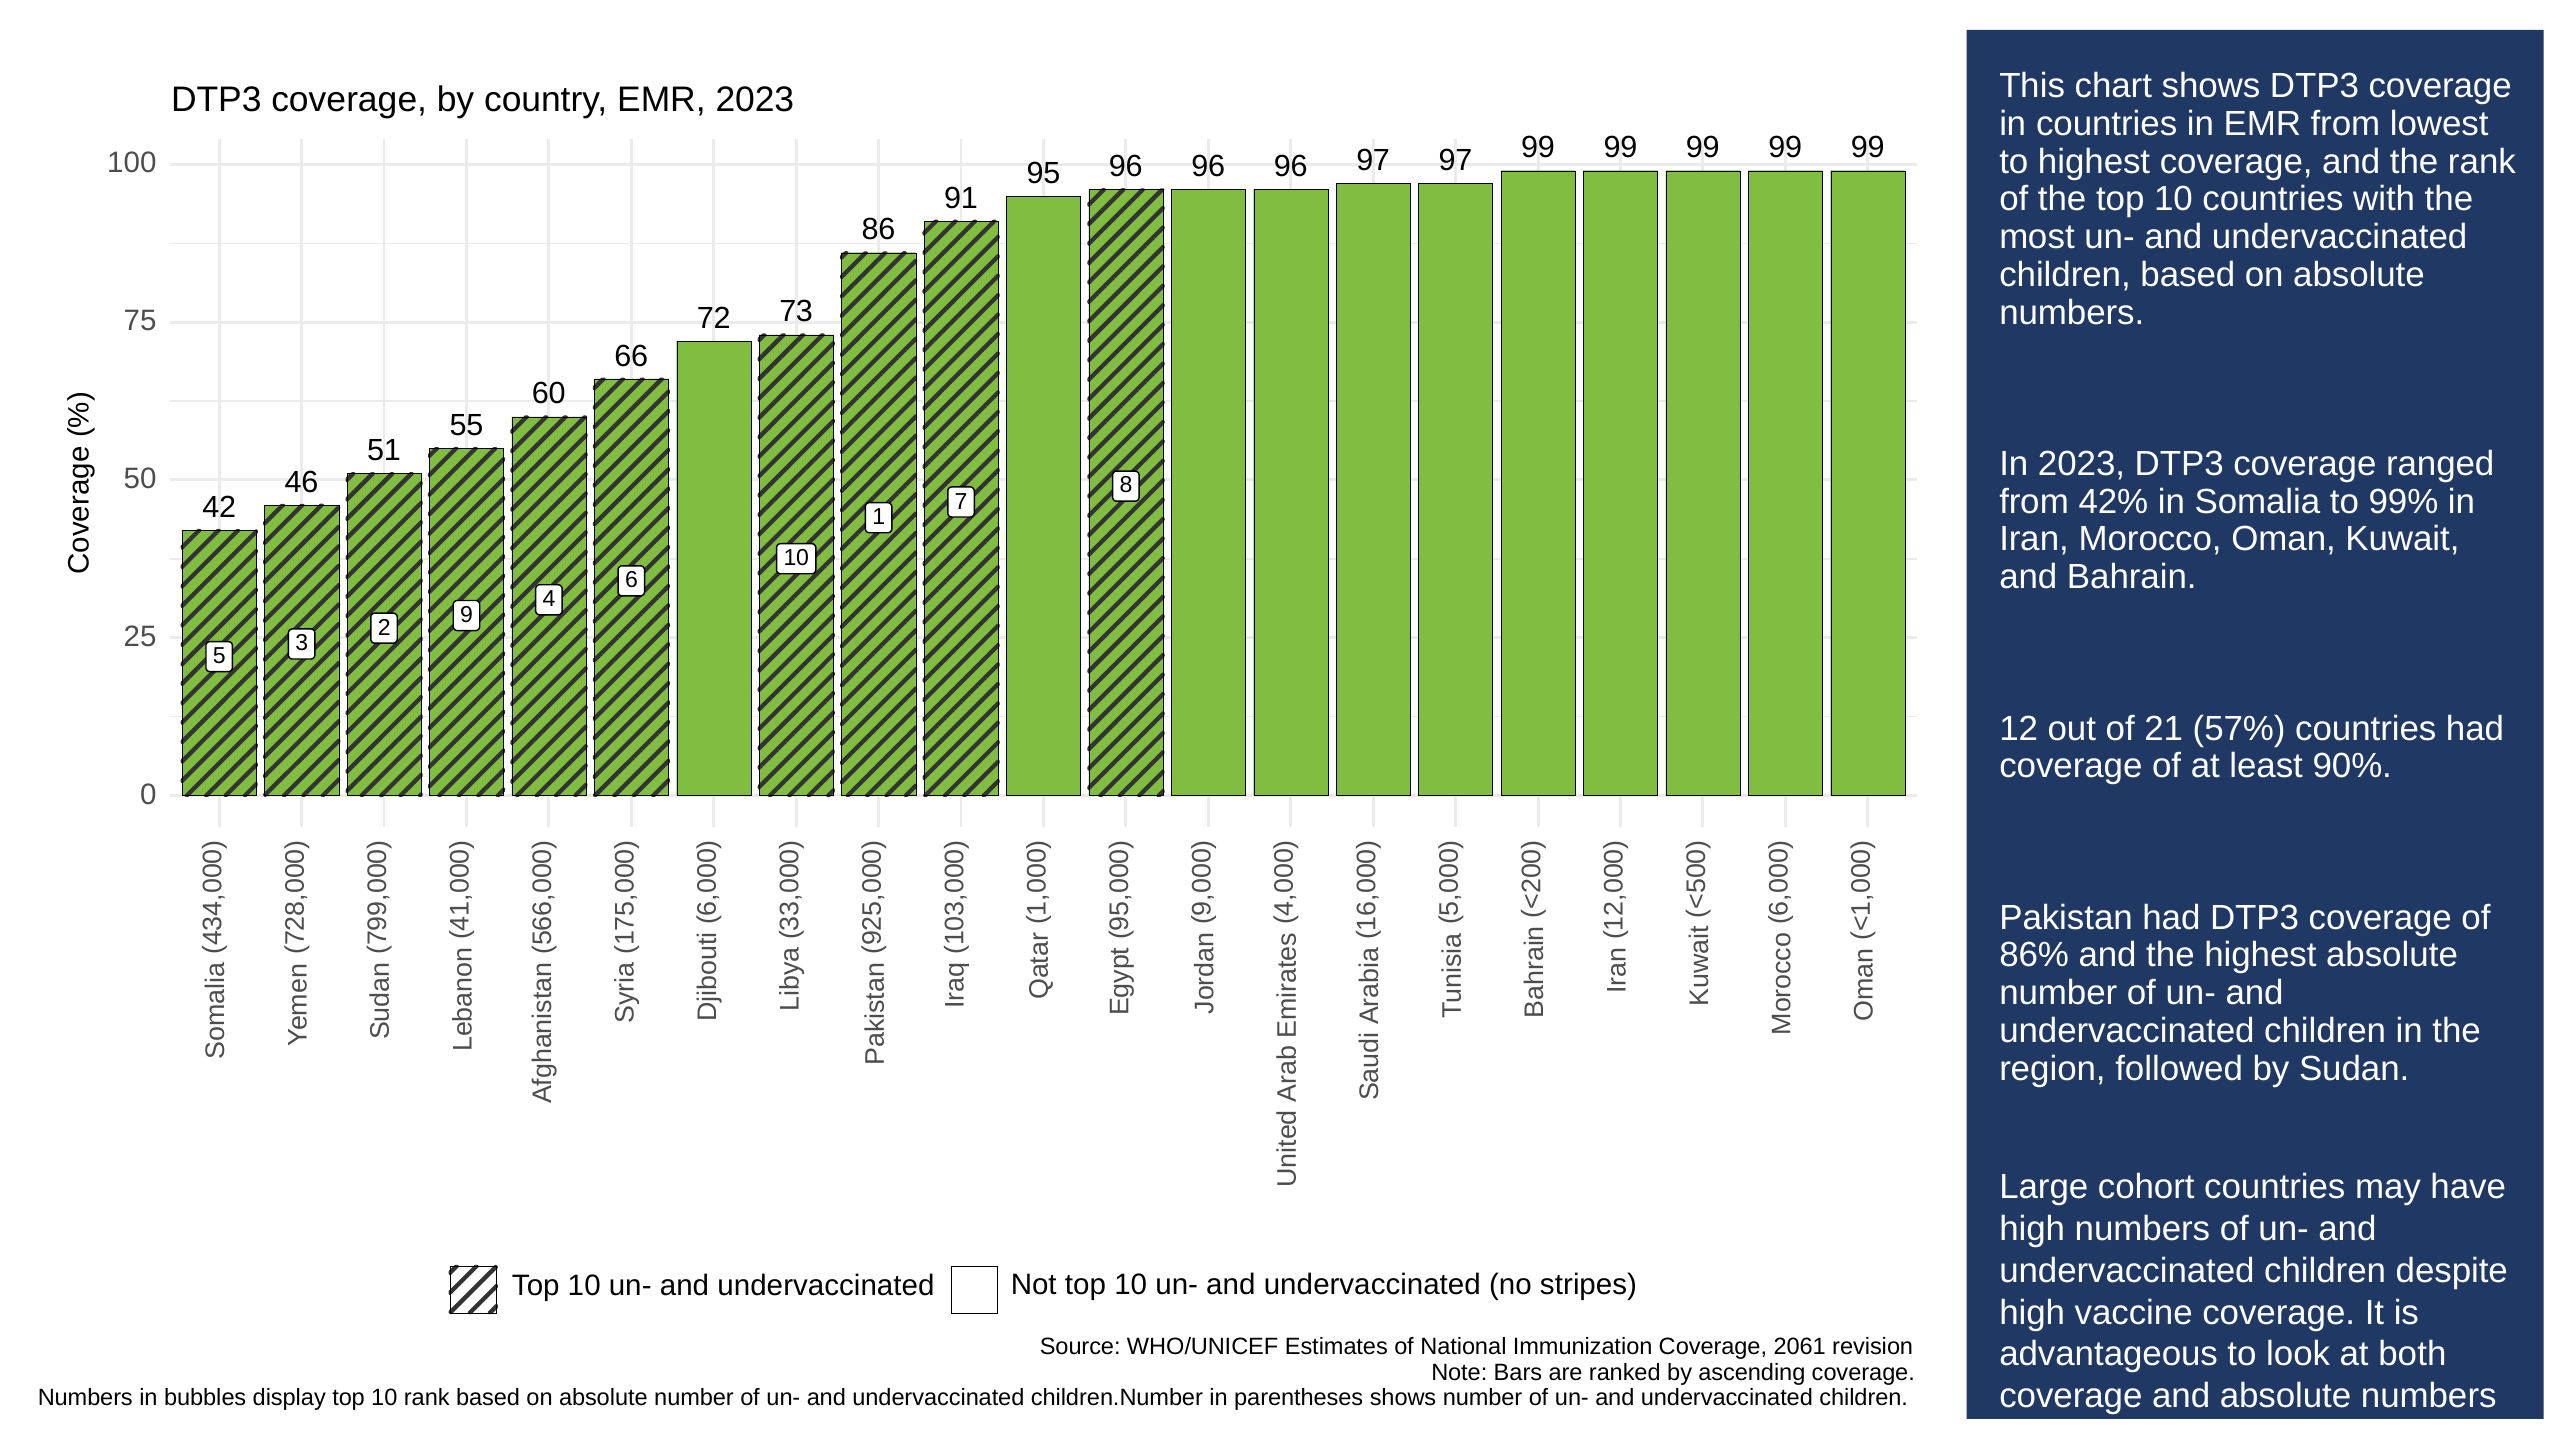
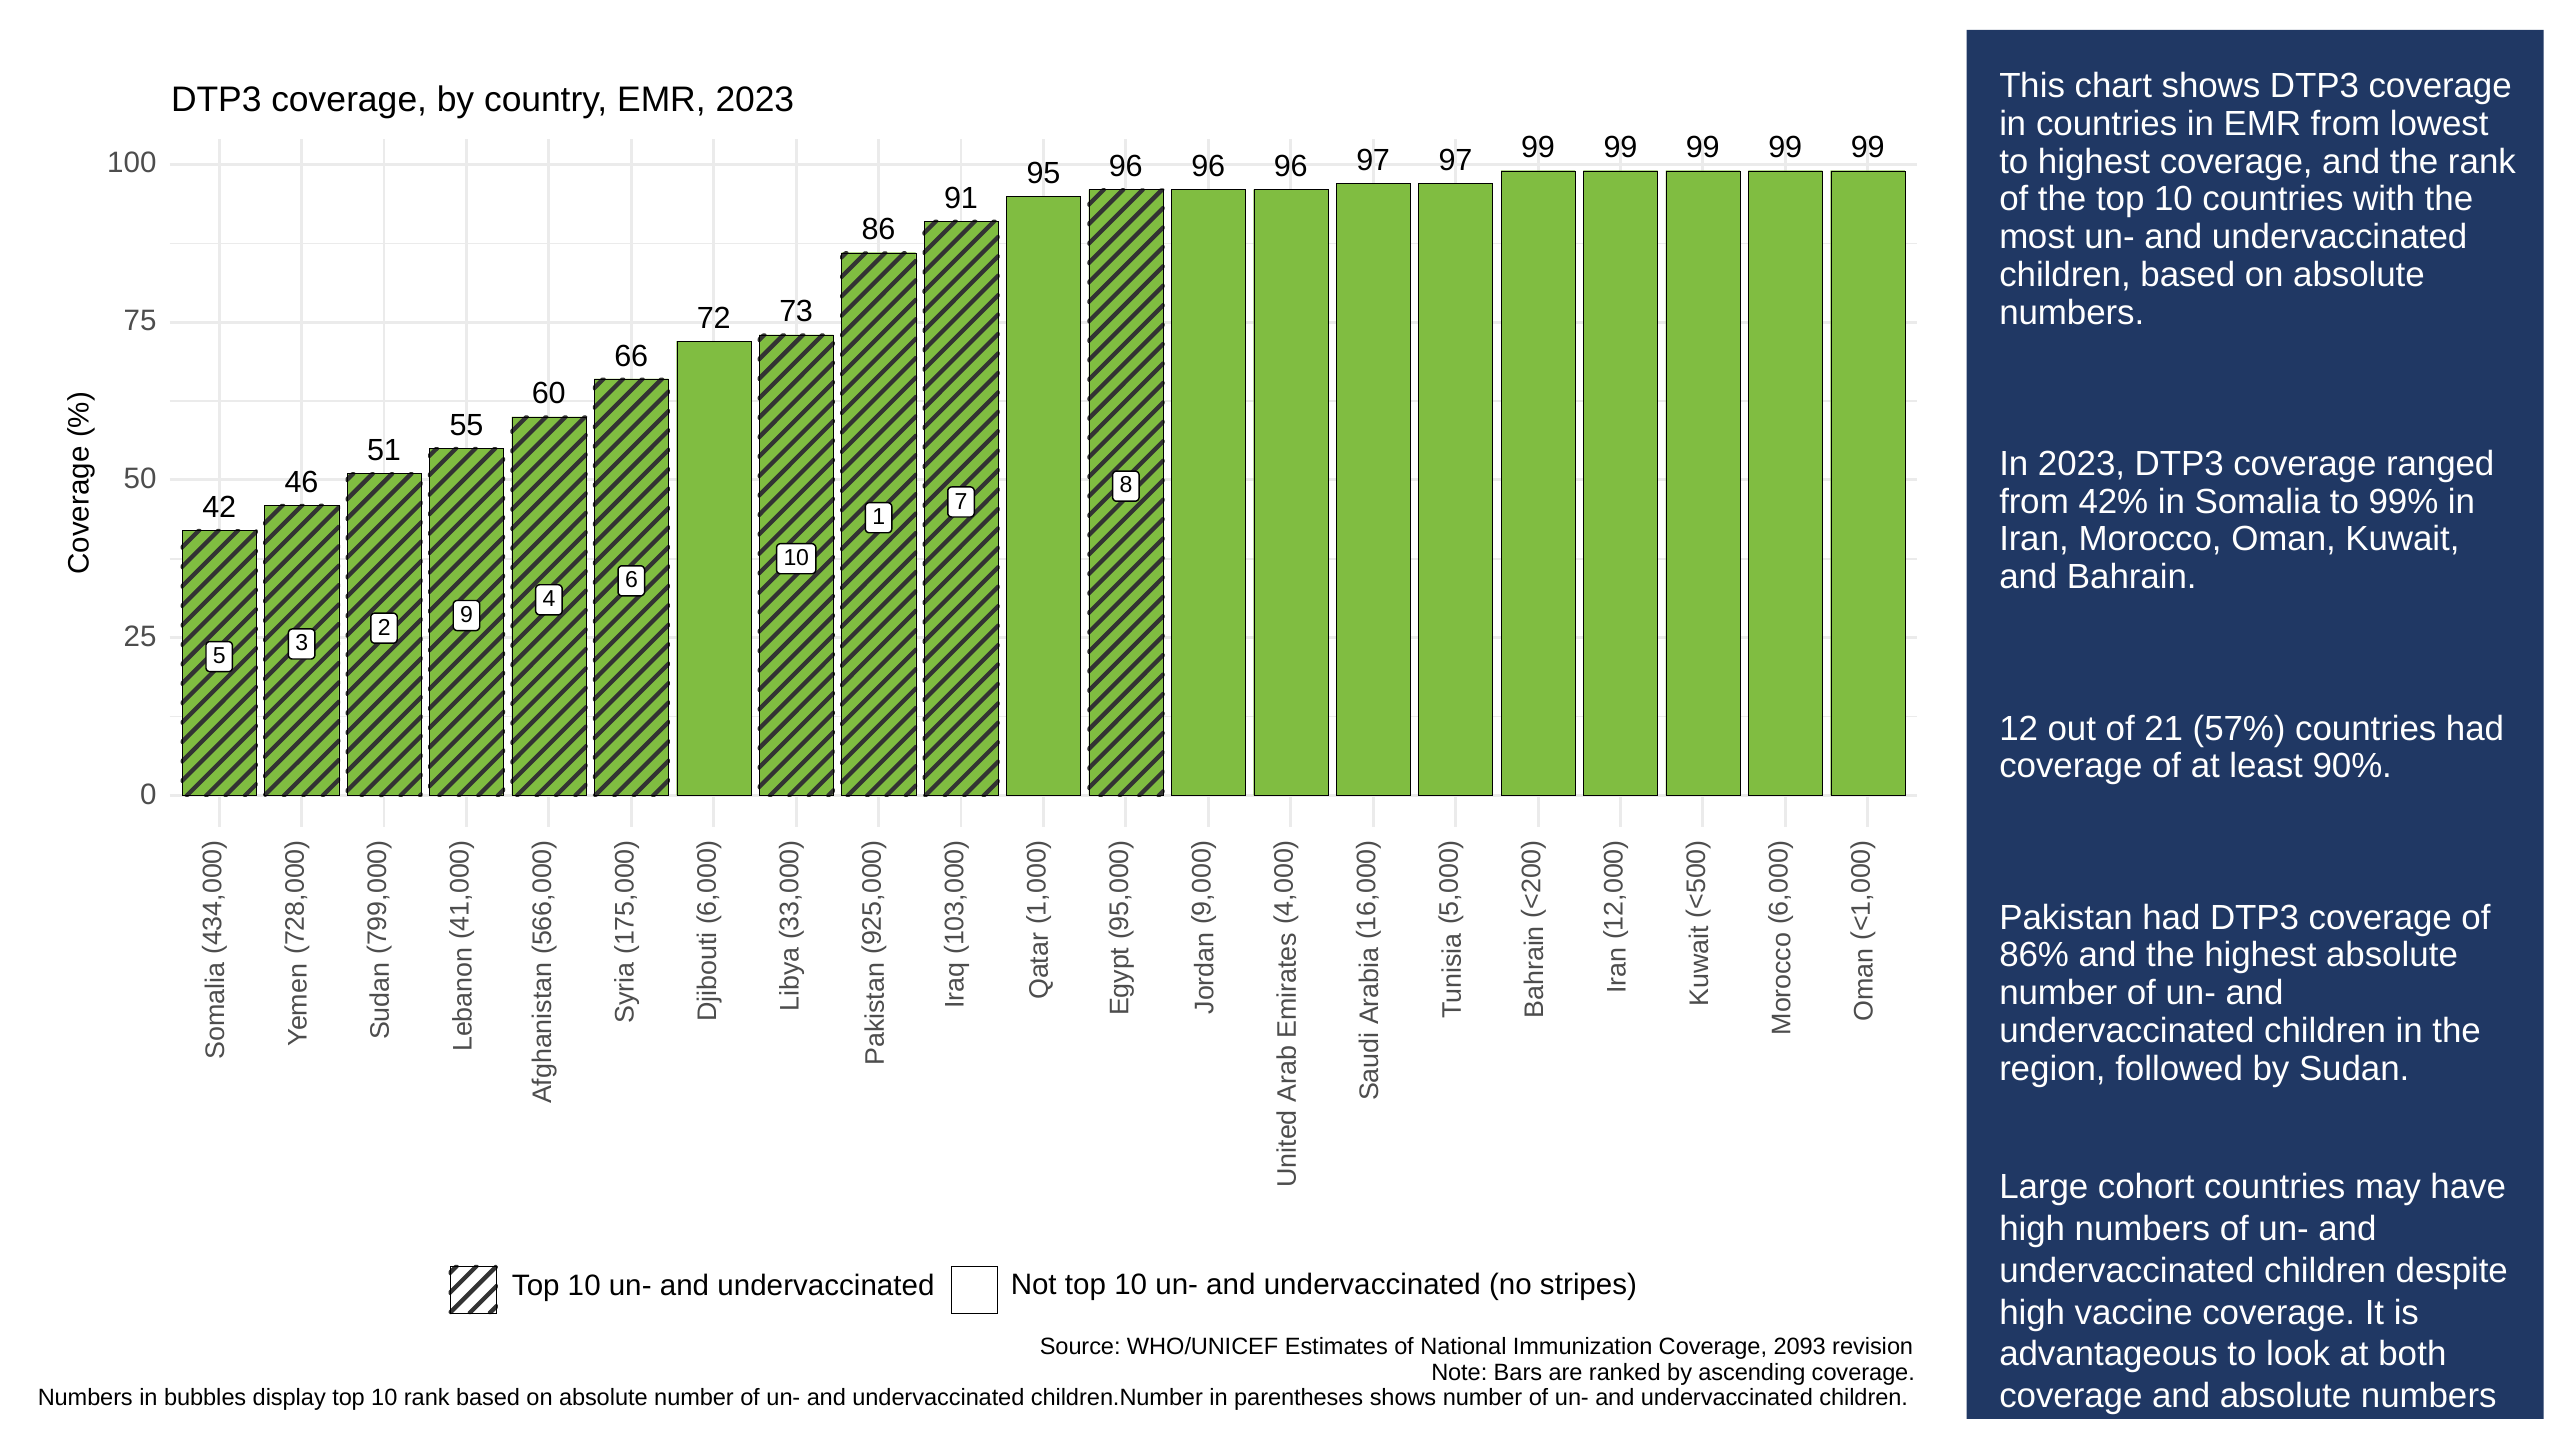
2061: 2061 -> 2093 (1800, 1347)
